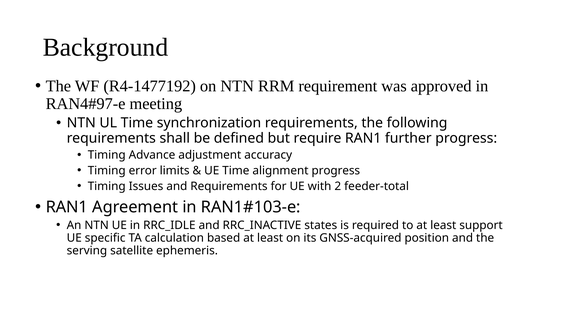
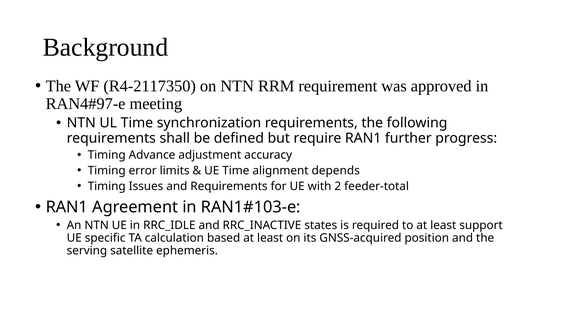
R4-1477192: R4-1477192 -> R4-2117350 (150, 86)
alignment progress: progress -> depends (336, 170)
